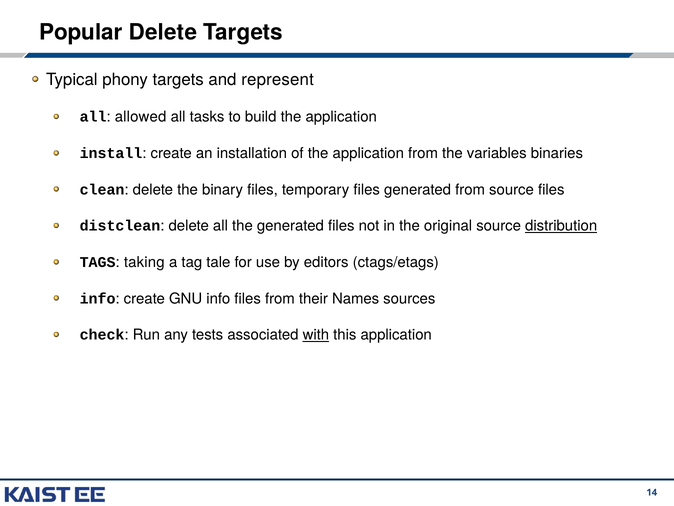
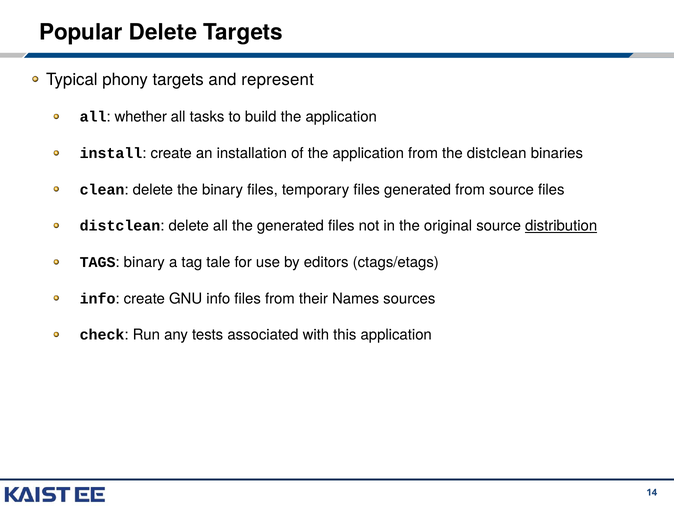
allowed: allowed -> whether (141, 117)
the variables: variables -> distclean (497, 153)
TAGS taking: taking -> binary (144, 262)
with underline: present -> none (316, 335)
